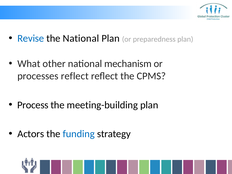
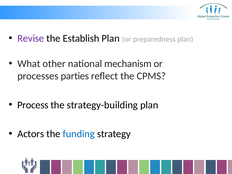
Revise colour: blue -> purple (31, 38)
the National: National -> Establish (81, 38)
processes reflect: reflect -> parties (75, 76)
meeting-building: meeting-building -> strategy-building (102, 105)
